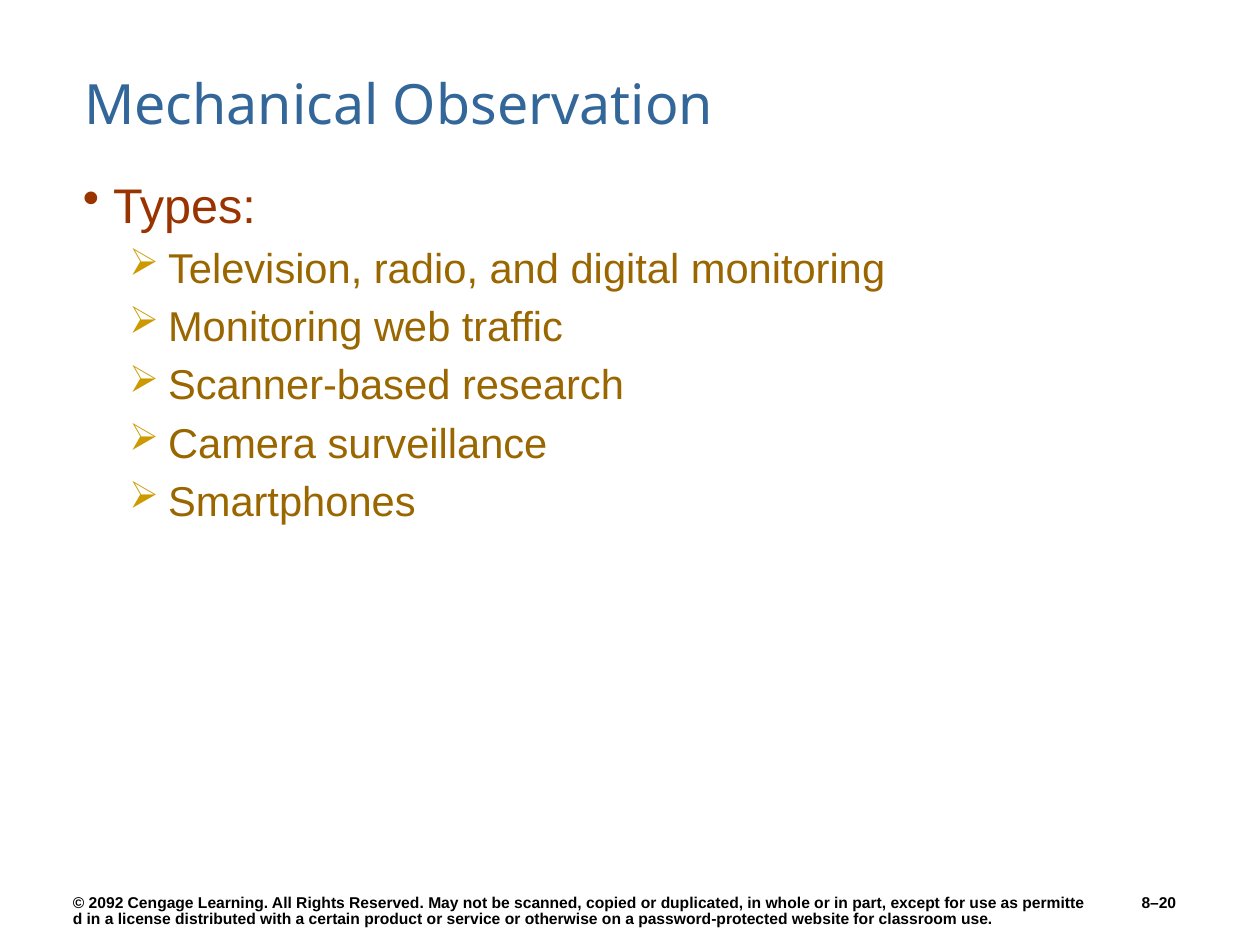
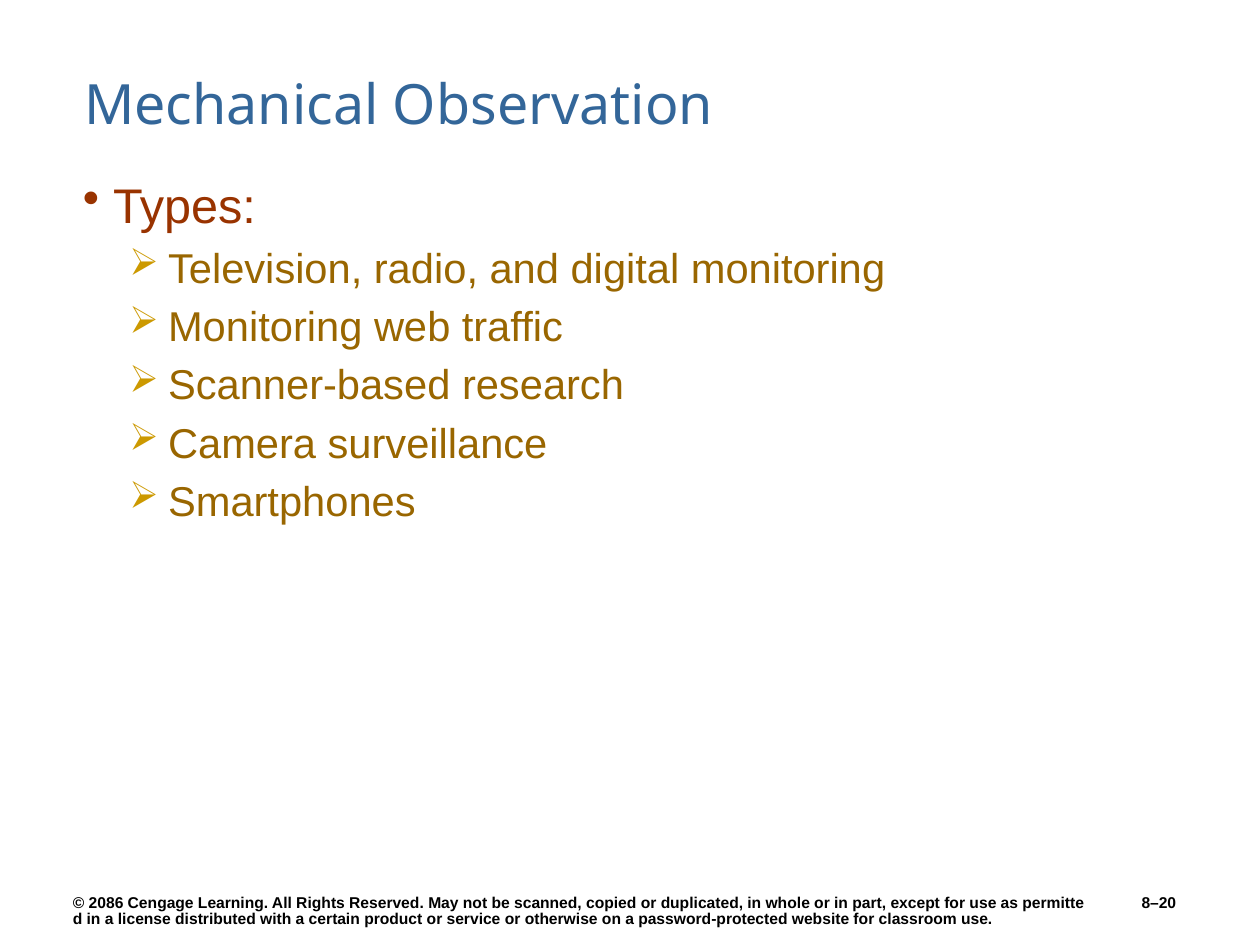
2092: 2092 -> 2086 (106, 904)
